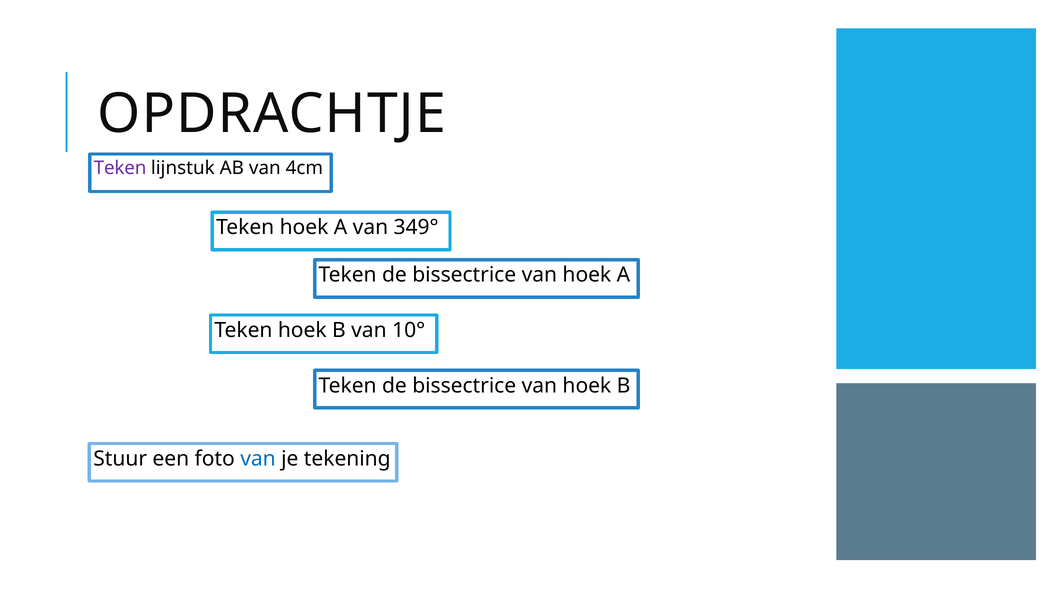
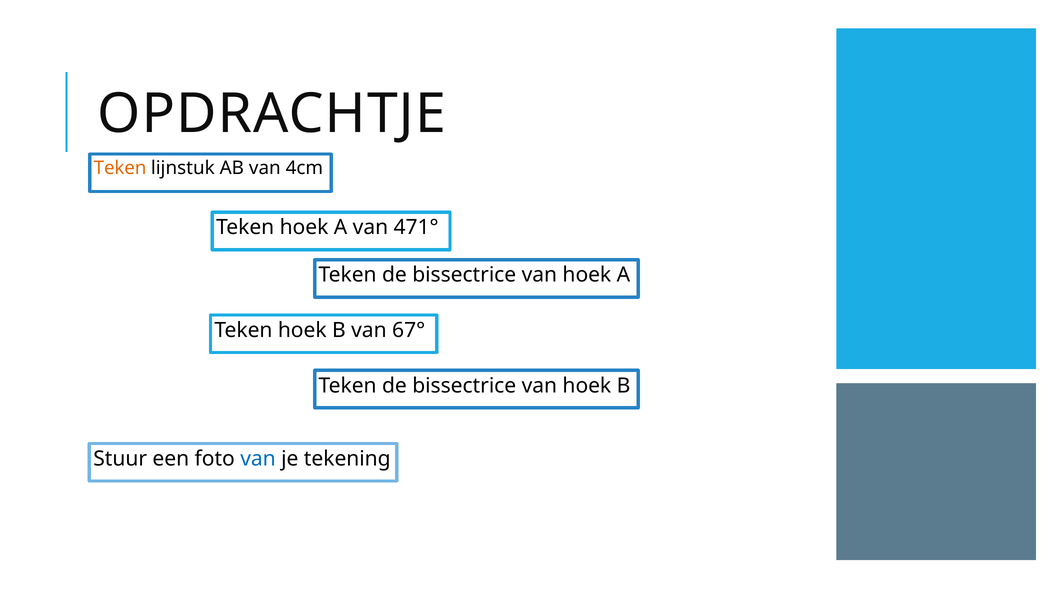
Teken colour: purple -> orange (120, 168)
349°: 349° -> 471° (416, 228)
10°: 10° -> 67° (409, 331)
